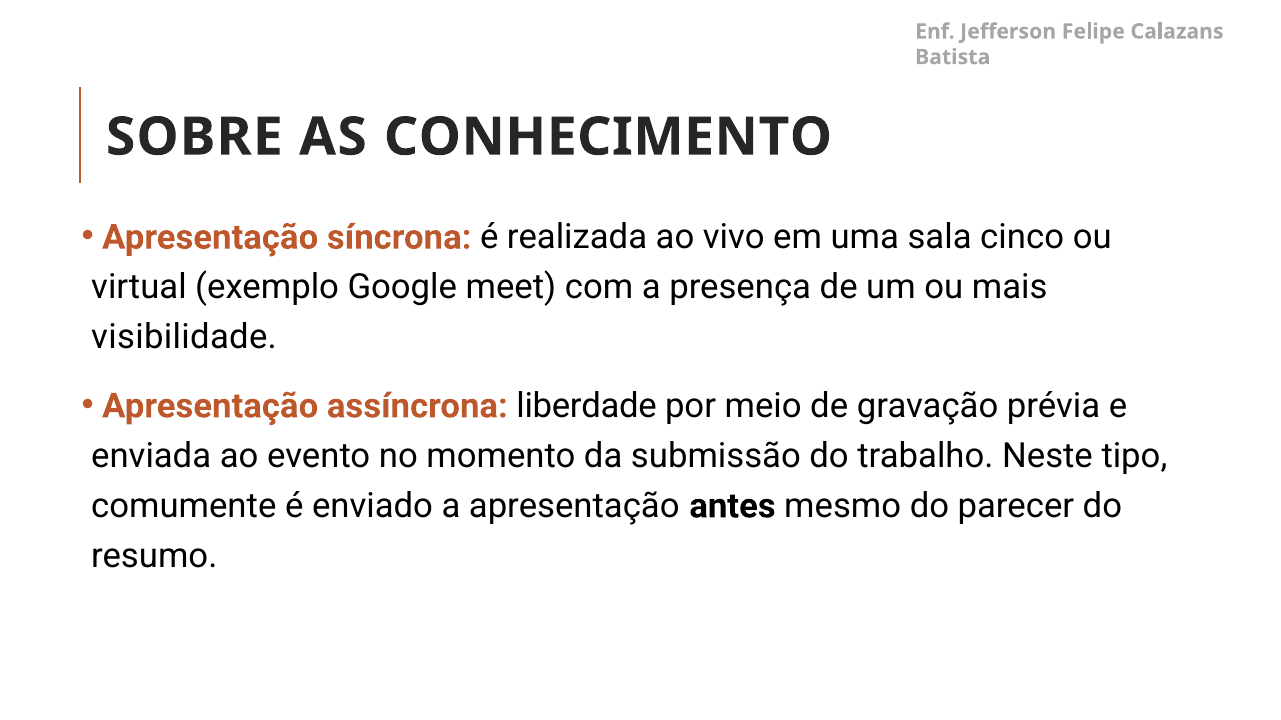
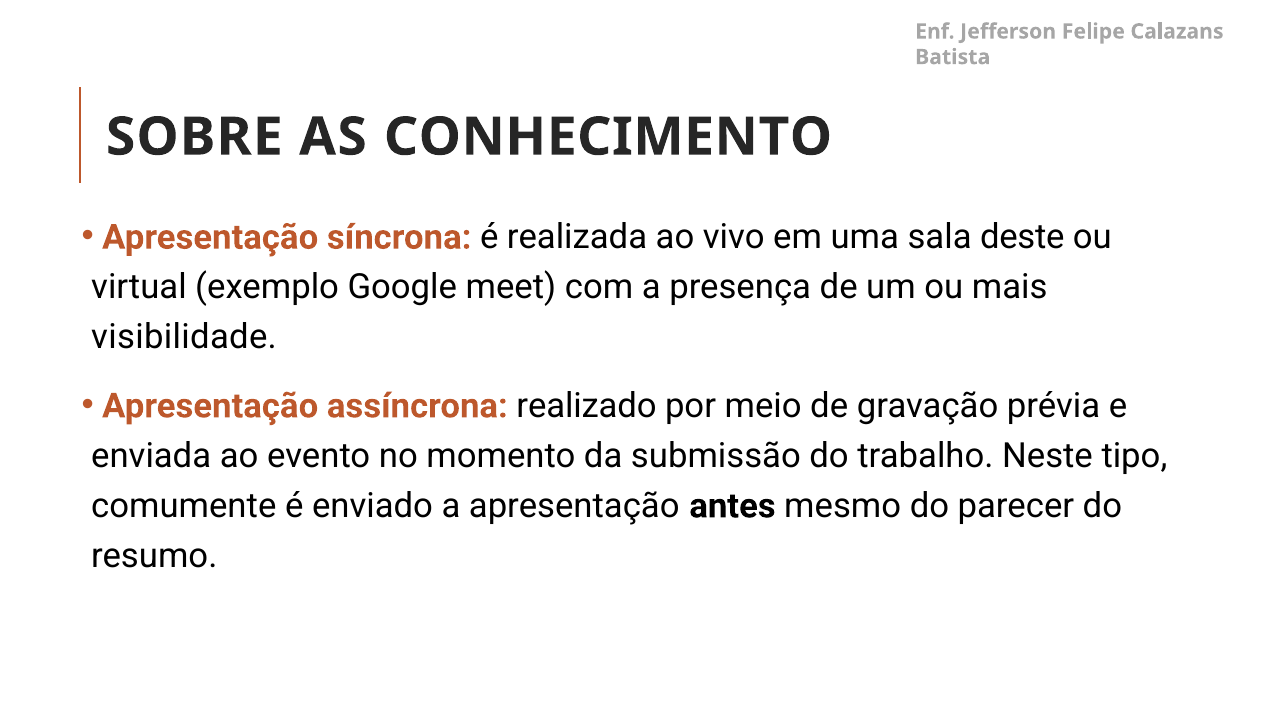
cinco: cinco -> deste (1022, 237)
liberdade: liberdade -> realizado (587, 406)
